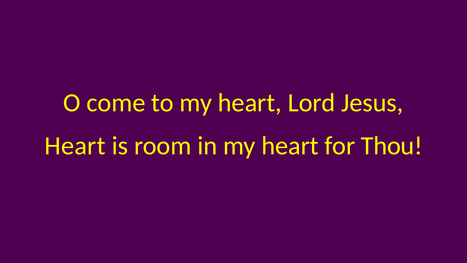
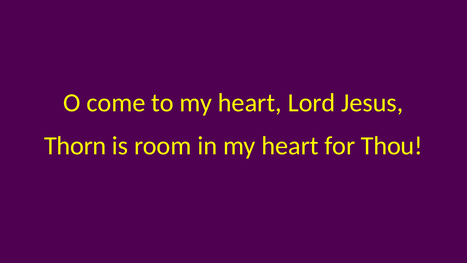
Heart: Heart -> Thorn (75, 146)
